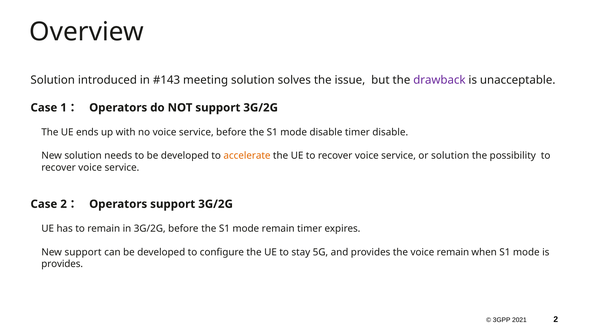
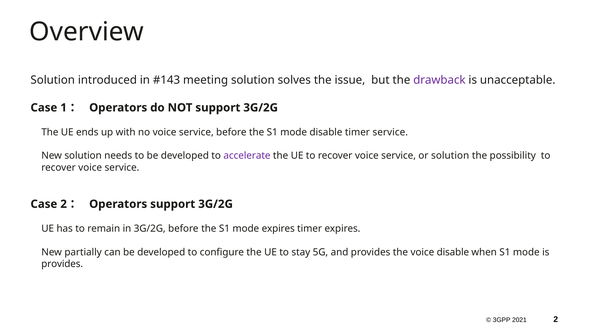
timer disable: disable -> service (390, 132)
accelerate colour: orange -> purple (247, 156)
mode remain: remain -> expires (278, 228)
New support: support -> partially (83, 252)
voice remain: remain -> disable (453, 252)
